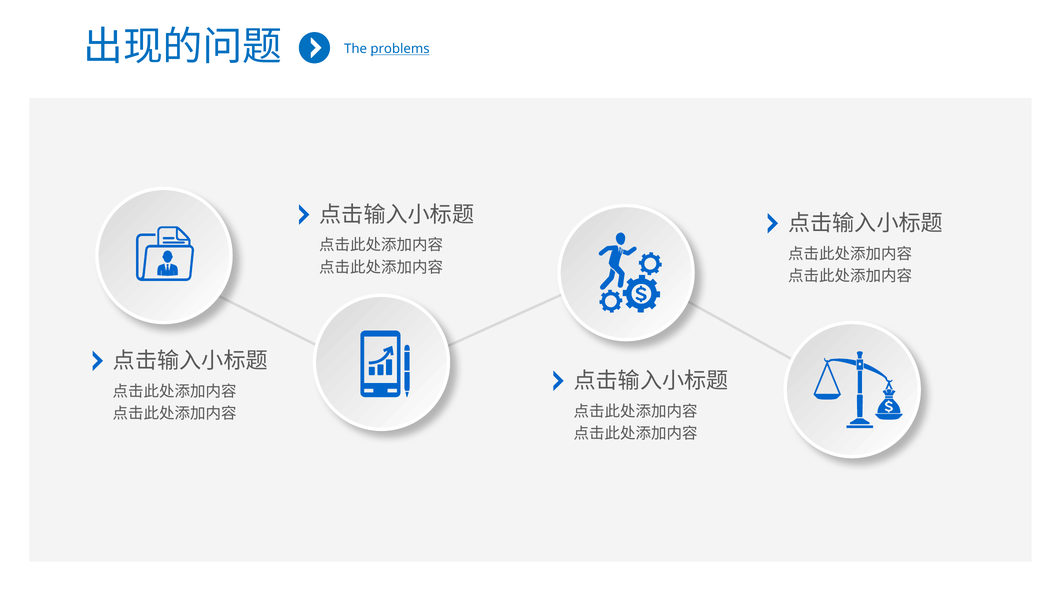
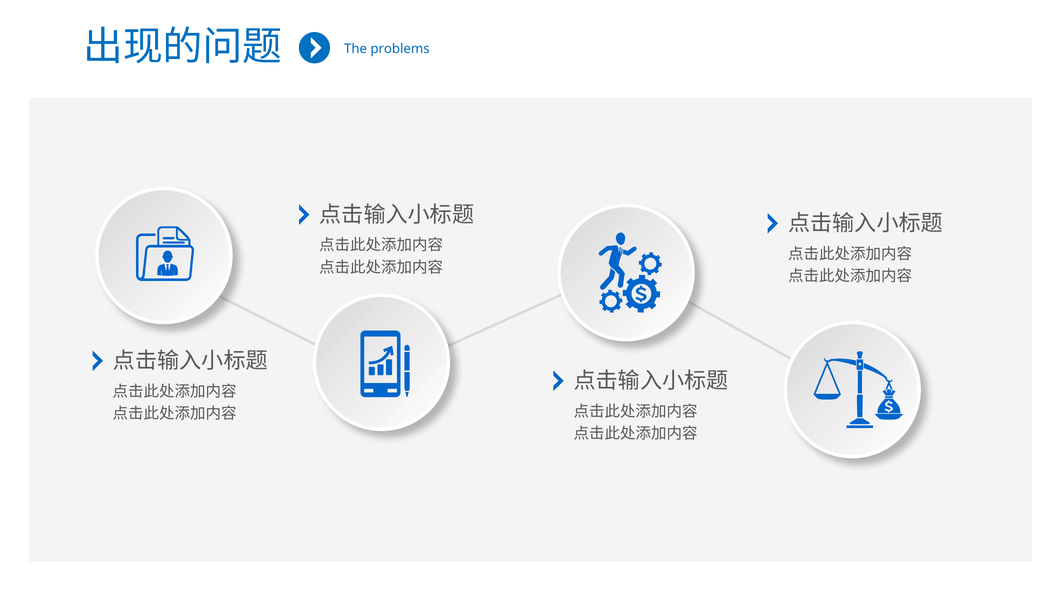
problems underline: present -> none (400, 49)
